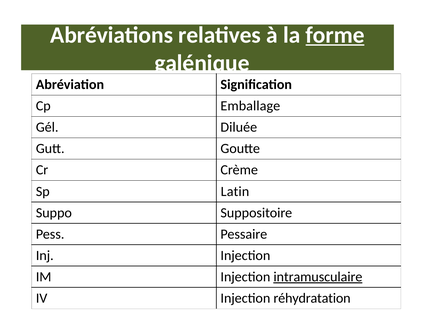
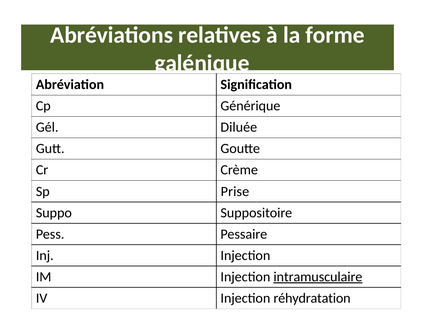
forme underline: present -> none (335, 35)
Emballage: Emballage -> Générique (250, 106)
Latin: Latin -> Prise (235, 192)
